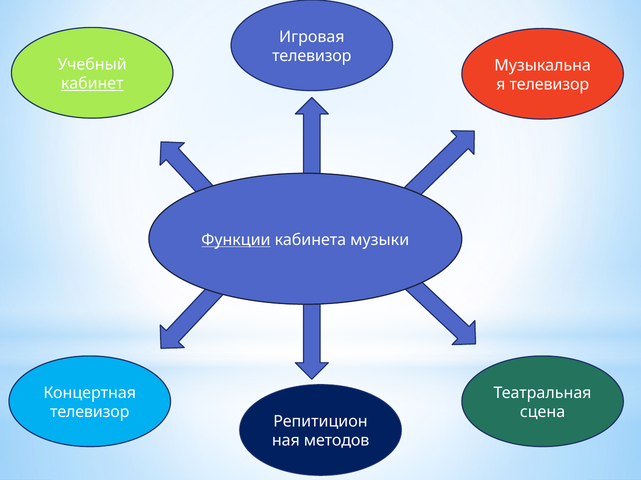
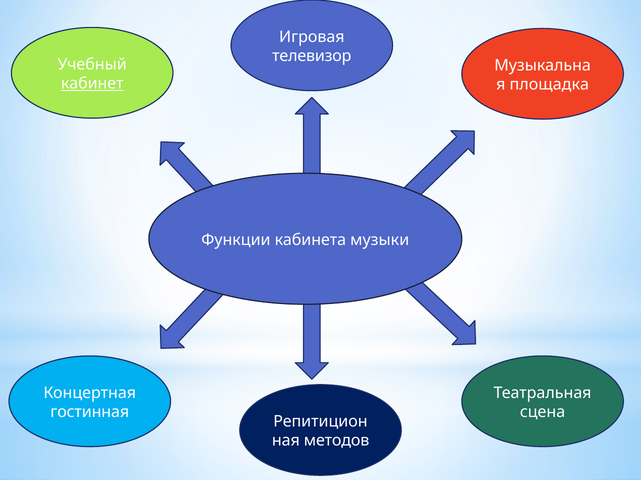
телевизор: телевизор -> площадка (549, 85)
Функции underline: present -> none (236, 240)
телевизор: телевизор -> гостинная (90, 413)
